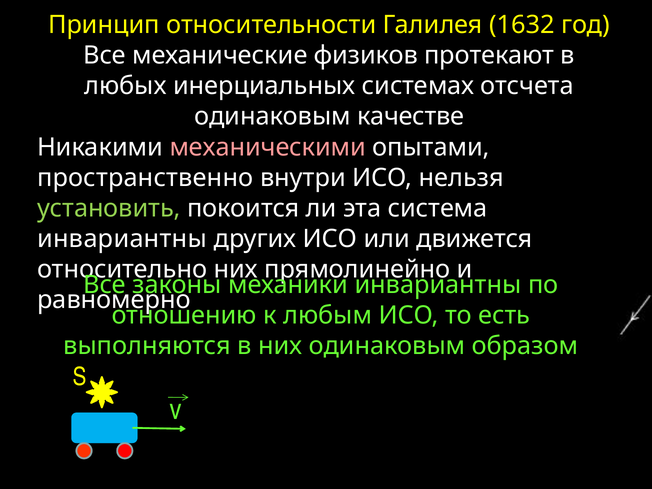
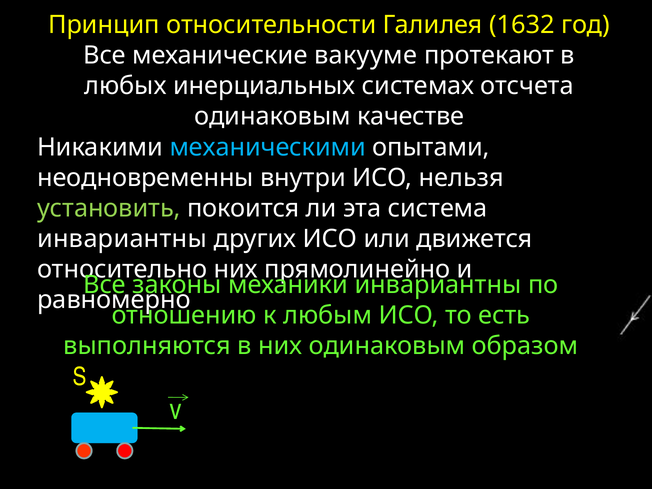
физиков: физиков -> вакууме (366, 55)
механическими colour: pink -> light blue (268, 148)
пространственно: пространственно -> неодновременны (145, 178)
